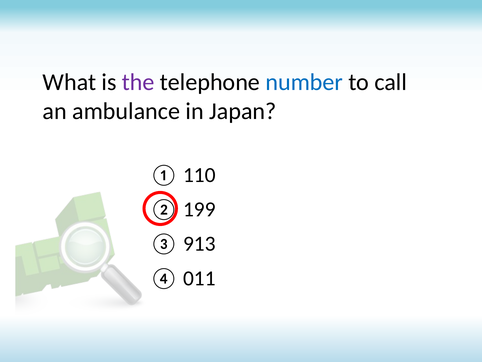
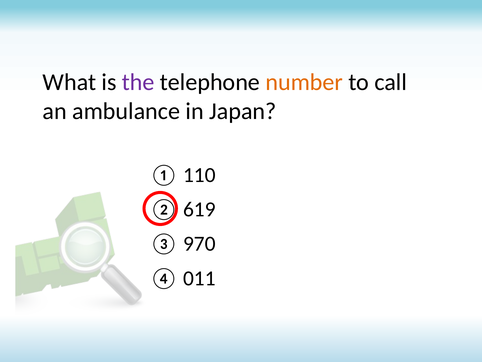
number colour: blue -> orange (304, 82)
199: 199 -> 619 (199, 209)
913: 913 -> 970 (199, 244)
